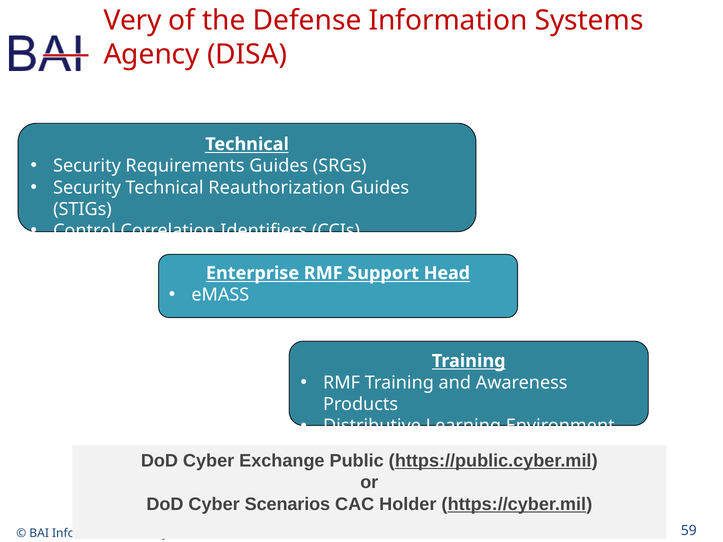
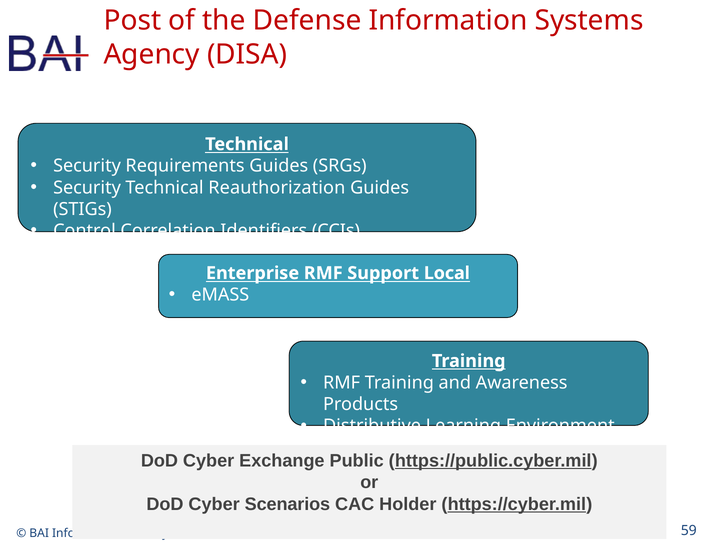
Very: Very -> Post (132, 21)
Head: Head -> Local (447, 273)
